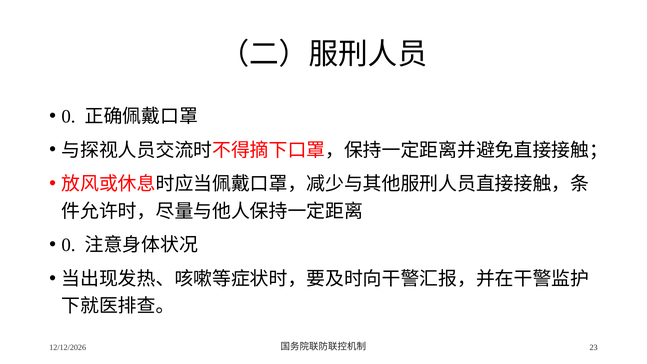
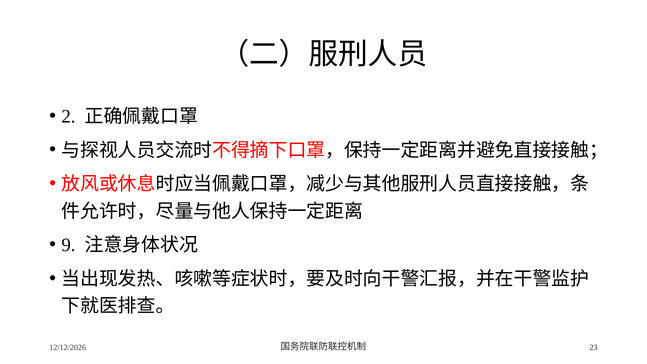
0: 0 -> 2 (69, 116)
0: 0 -> 9 (69, 245)
